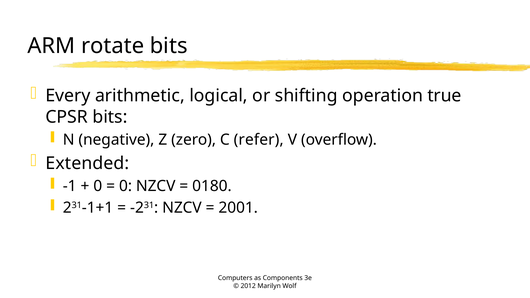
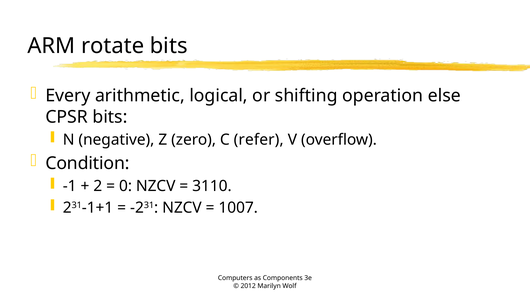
true: true -> else (444, 96)
Extended: Extended -> Condition (88, 163)
0: 0 -> 2 (98, 186)
0180: 0180 -> 3110 (212, 186)
2001: 2001 -> 1007 (238, 208)
